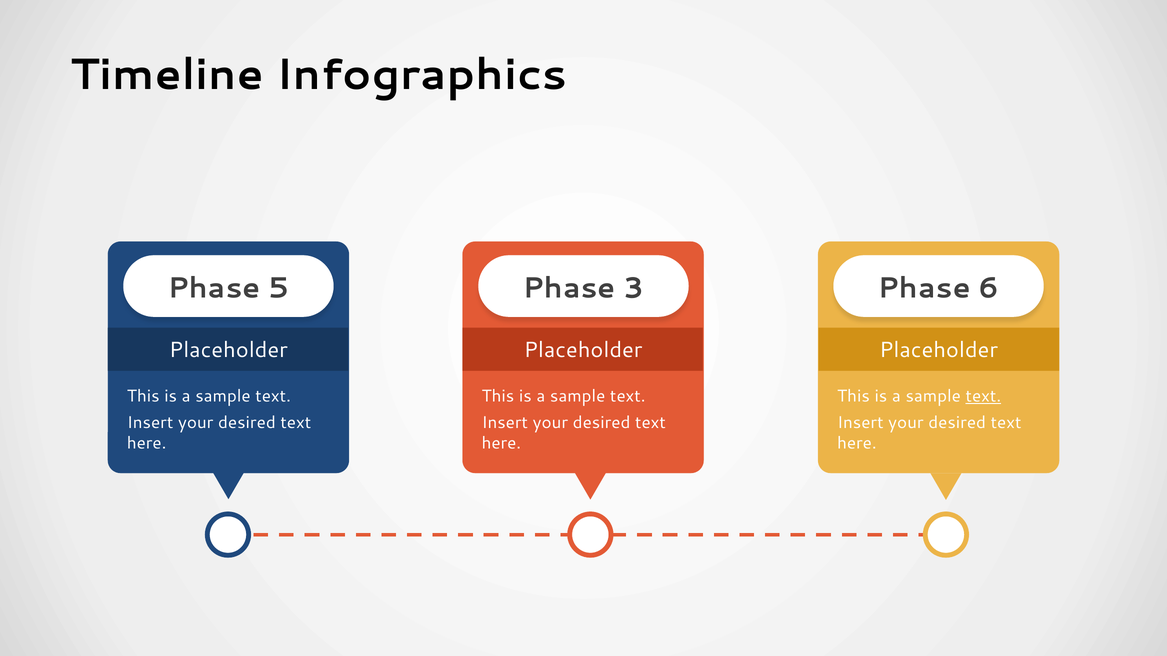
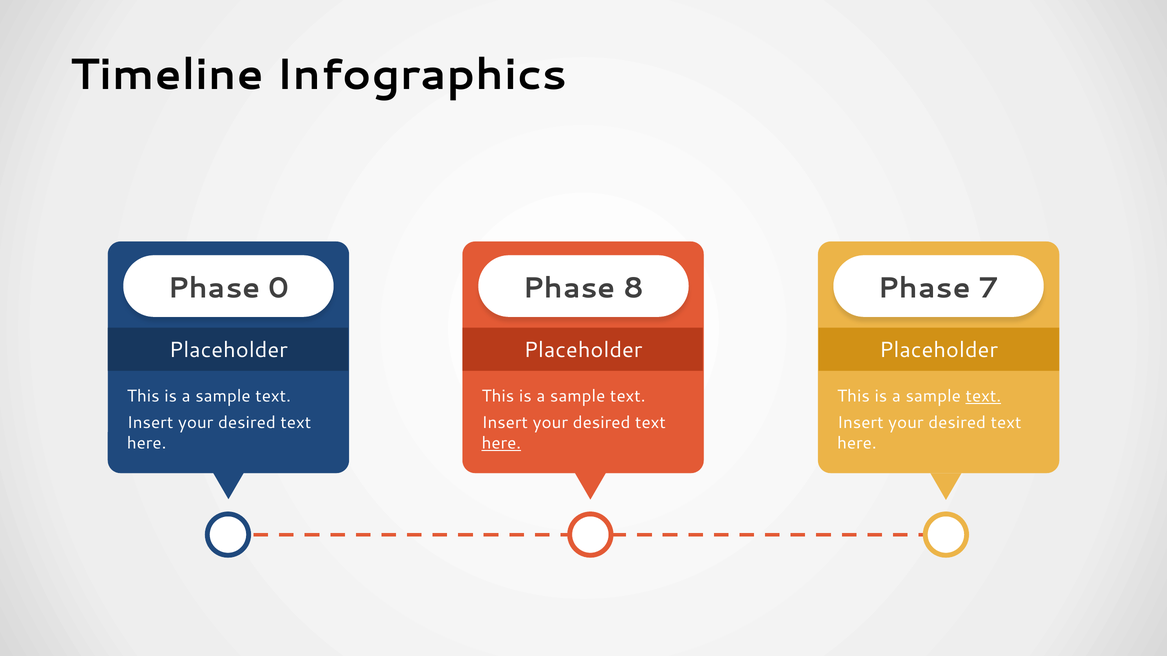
5: 5 -> 0 (279, 288)
3: 3 -> 8 (634, 288)
6: 6 -> 7 (989, 288)
here underline: none -> present (501, 443)
